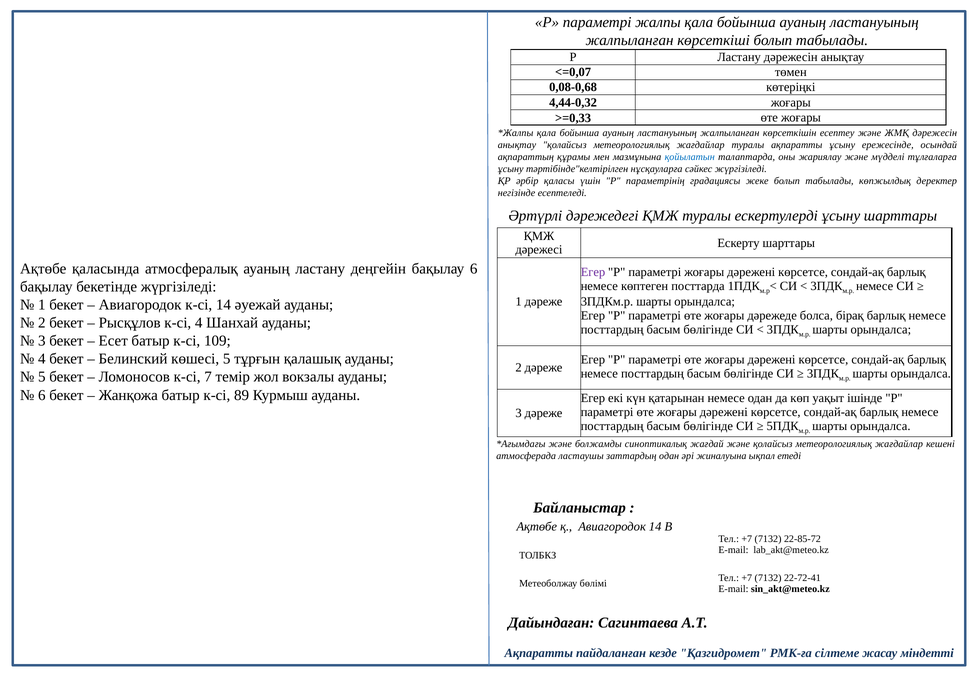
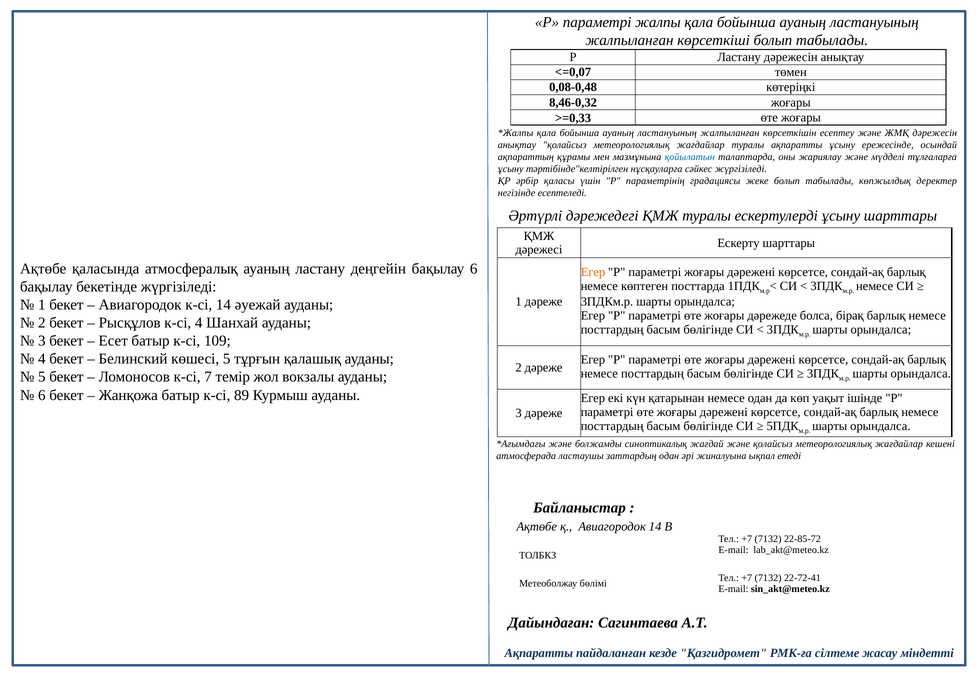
0,08-0,68: 0,08-0,68 -> 0,08-0,48 (573, 87)
4,44-0,32: 4,44-0,32 -> 8,46-0,32 (573, 102)
Егер colour: purple -> orange (593, 272)
